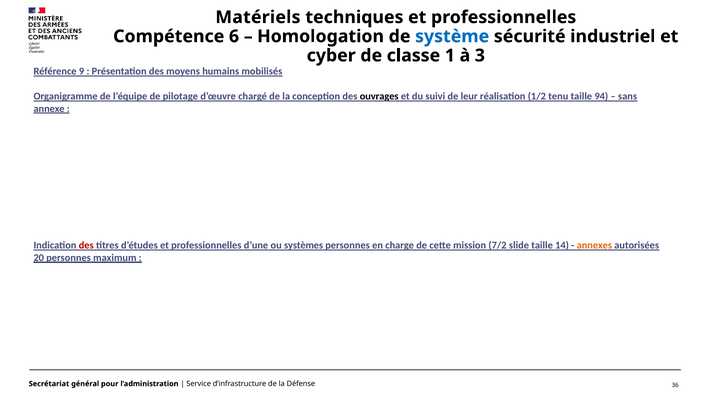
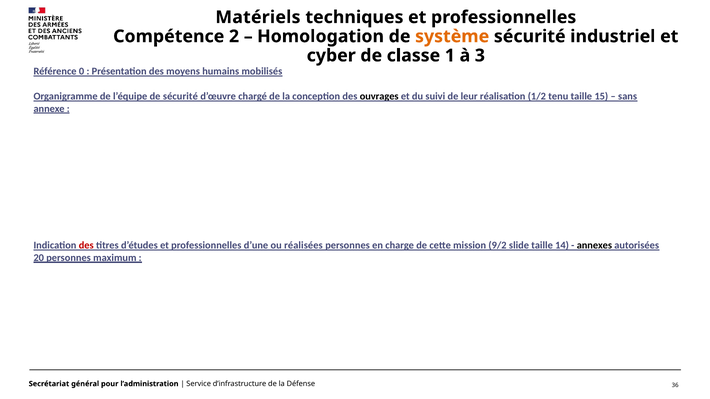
6: 6 -> 2 (234, 36)
système colour: blue -> orange (452, 36)
9: 9 -> 0 (82, 71)
de pilotage: pilotage -> sécurité (180, 96)
94: 94 -> 15 (601, 96)
systèmes: systèmes -> réalisées (303, 246)
7/2: 7/2 -> 9/2 (498, 246)
annexes colour: orange -> black (594, 246)
